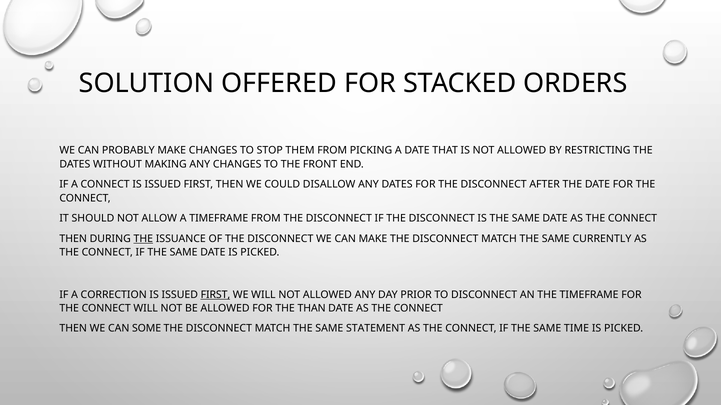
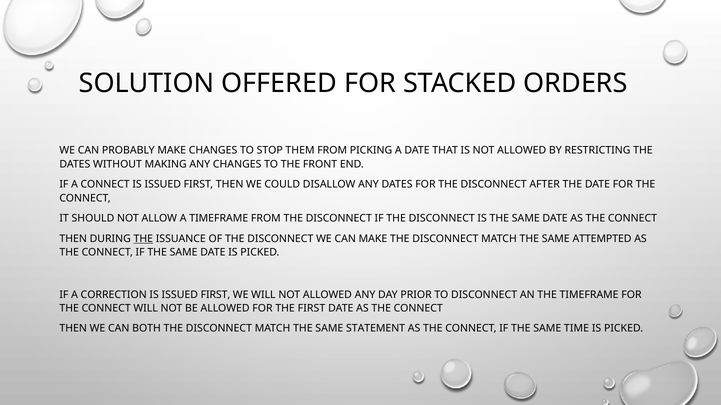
CURRENTLY: CURRENTLY -> ATTEMPTED (602, 239)
FIRST underline: present -> none (215, 295)
THE THAN: THAN -> FIRST (312, 309)
SOME: SOME -> BOTH (147, 329)
